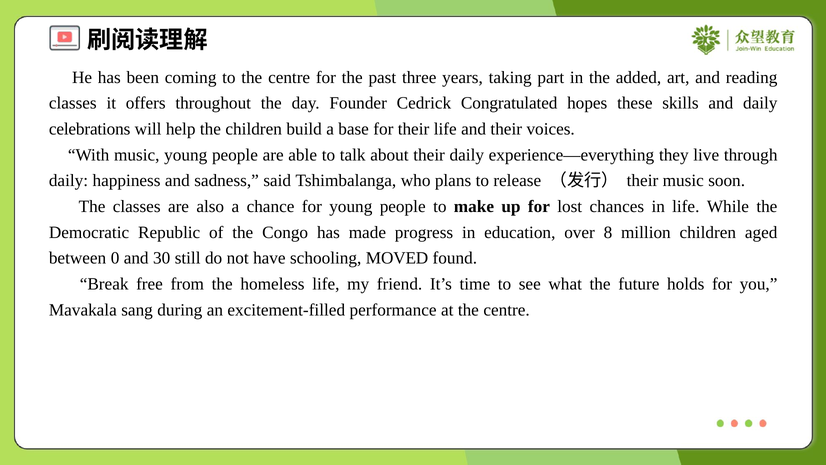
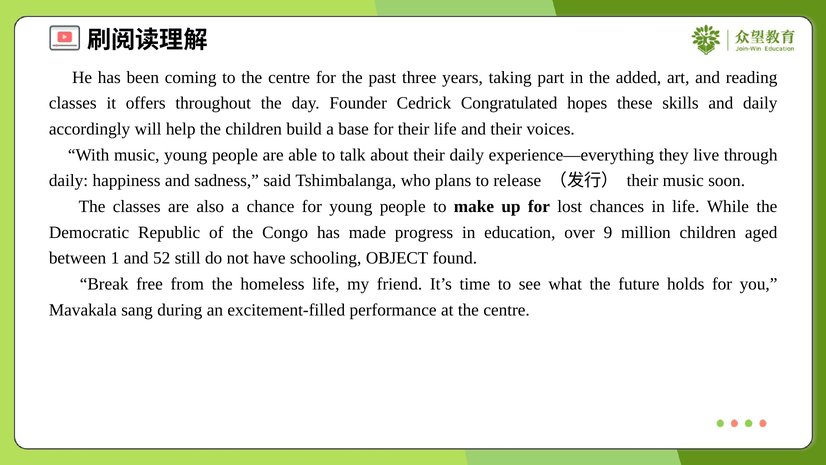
celebrations: celebrations -> accordingly (90, 129)
8: 8 -> 9 (608, 232)
0: 0 -> 1 (115, 258)
30: 30 -> 52 (162, 258)
MOVED: MOVED -> OBJECT (397, 258)
